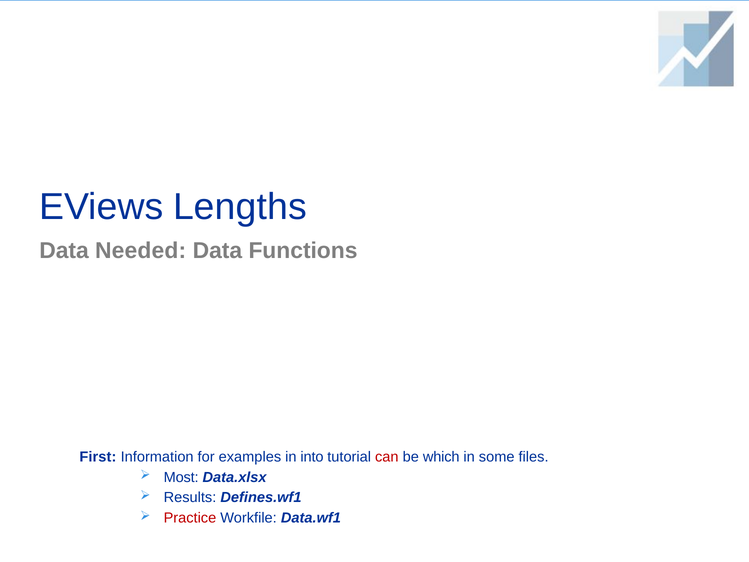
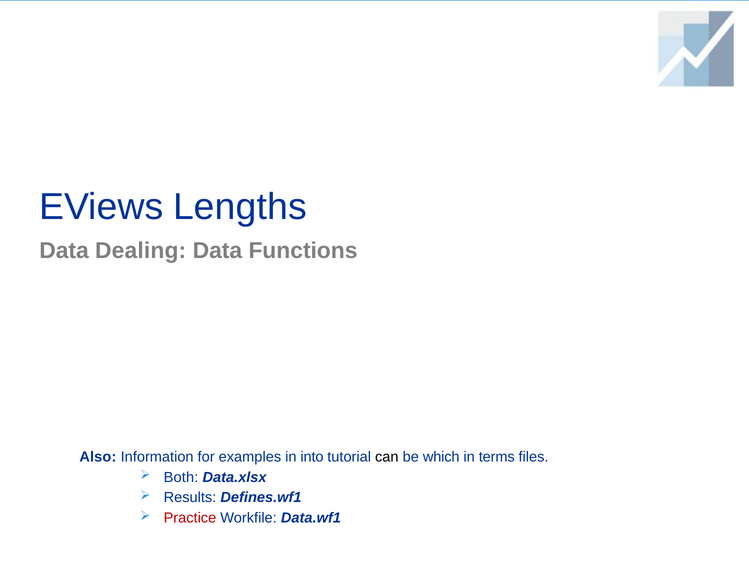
Needed: Needed -> Dealing (141, 250)
First: First -> Also (98, 457)
can colour: red -> black (387, 457)
some: some -> terms (497, 457)
Most: Most -> Both (181, 477)
